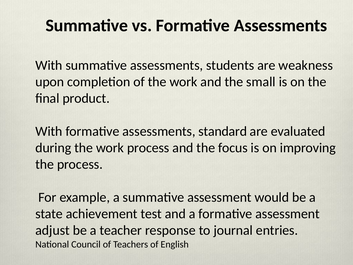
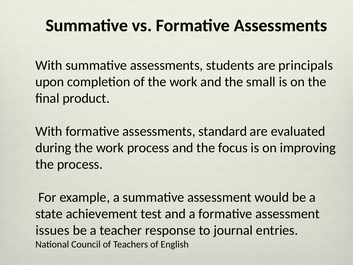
weakness: weakness -> principals (306, 65)
adjust: adjust -> issues (52, 230)
